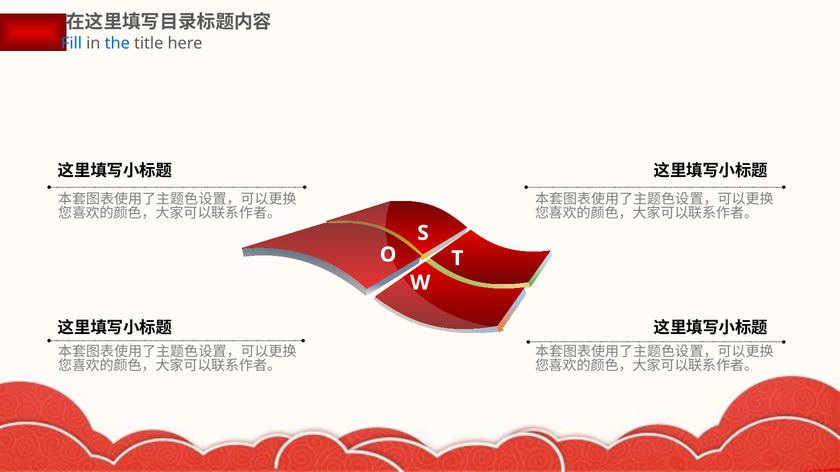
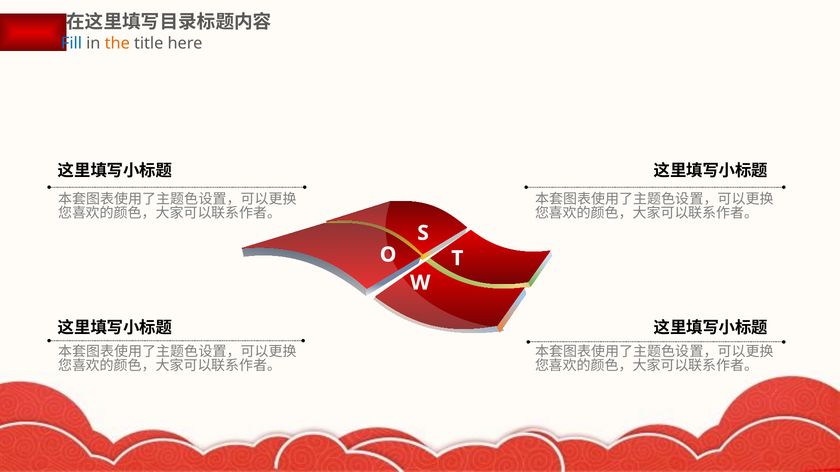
the colour: blue -> orange (117, 43)
